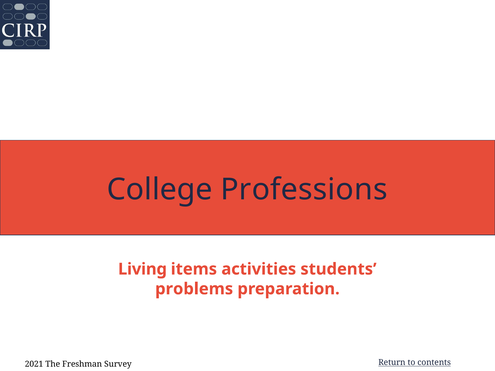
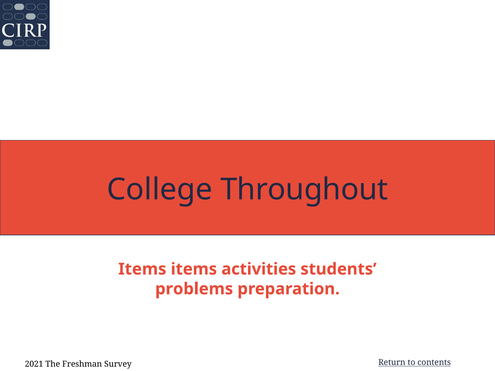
Professions: Professions -> Throughout (304, 190)
Living: Living -> Items (142, 269)
